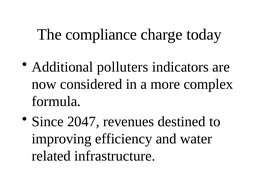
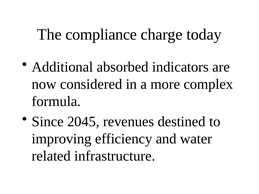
polluters: polluters -> absorbed (123, 67)
2047: 2047 -> 2045 (83, 122)
